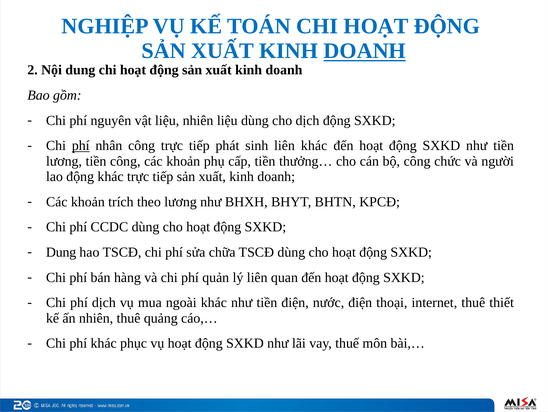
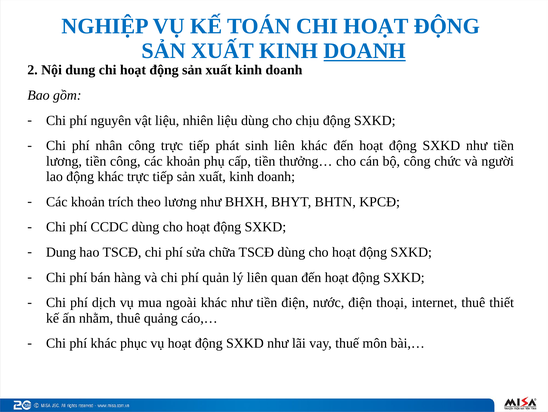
cho dịch: dịch -> chịu (308, 120)
phí underline: present -> none (81, 145)
ấn nhiên: nhiên -> nhằm (96, 318)
